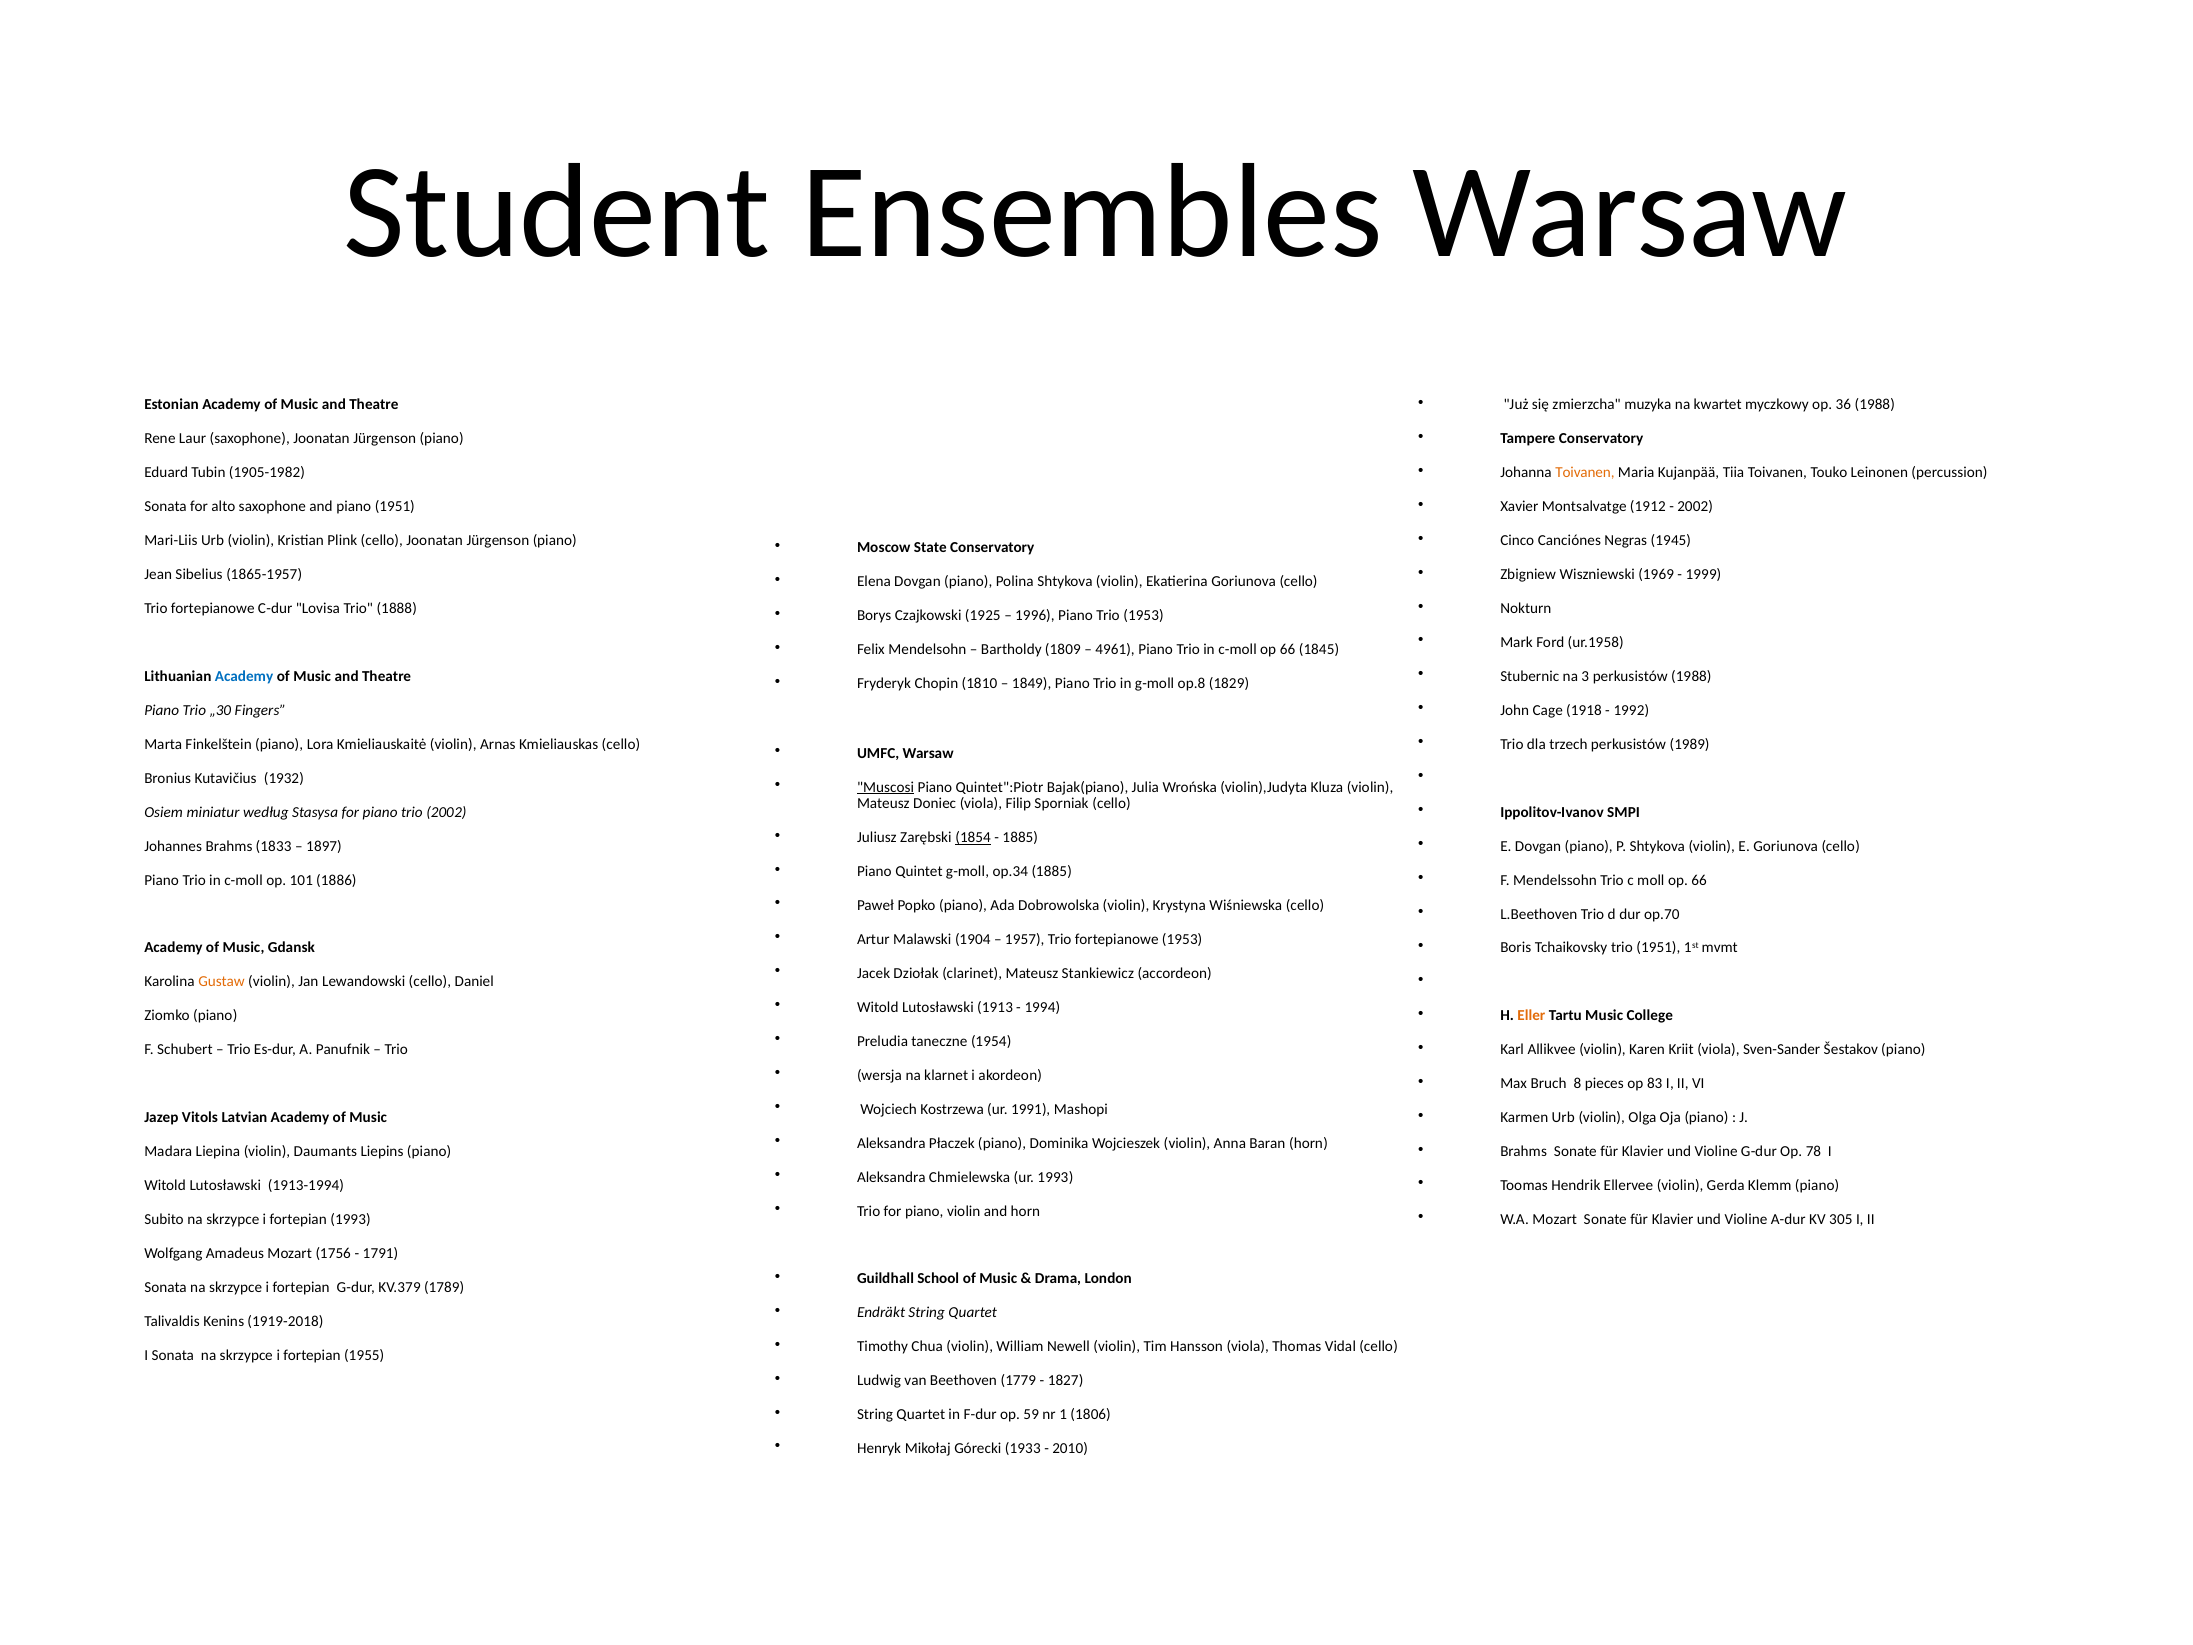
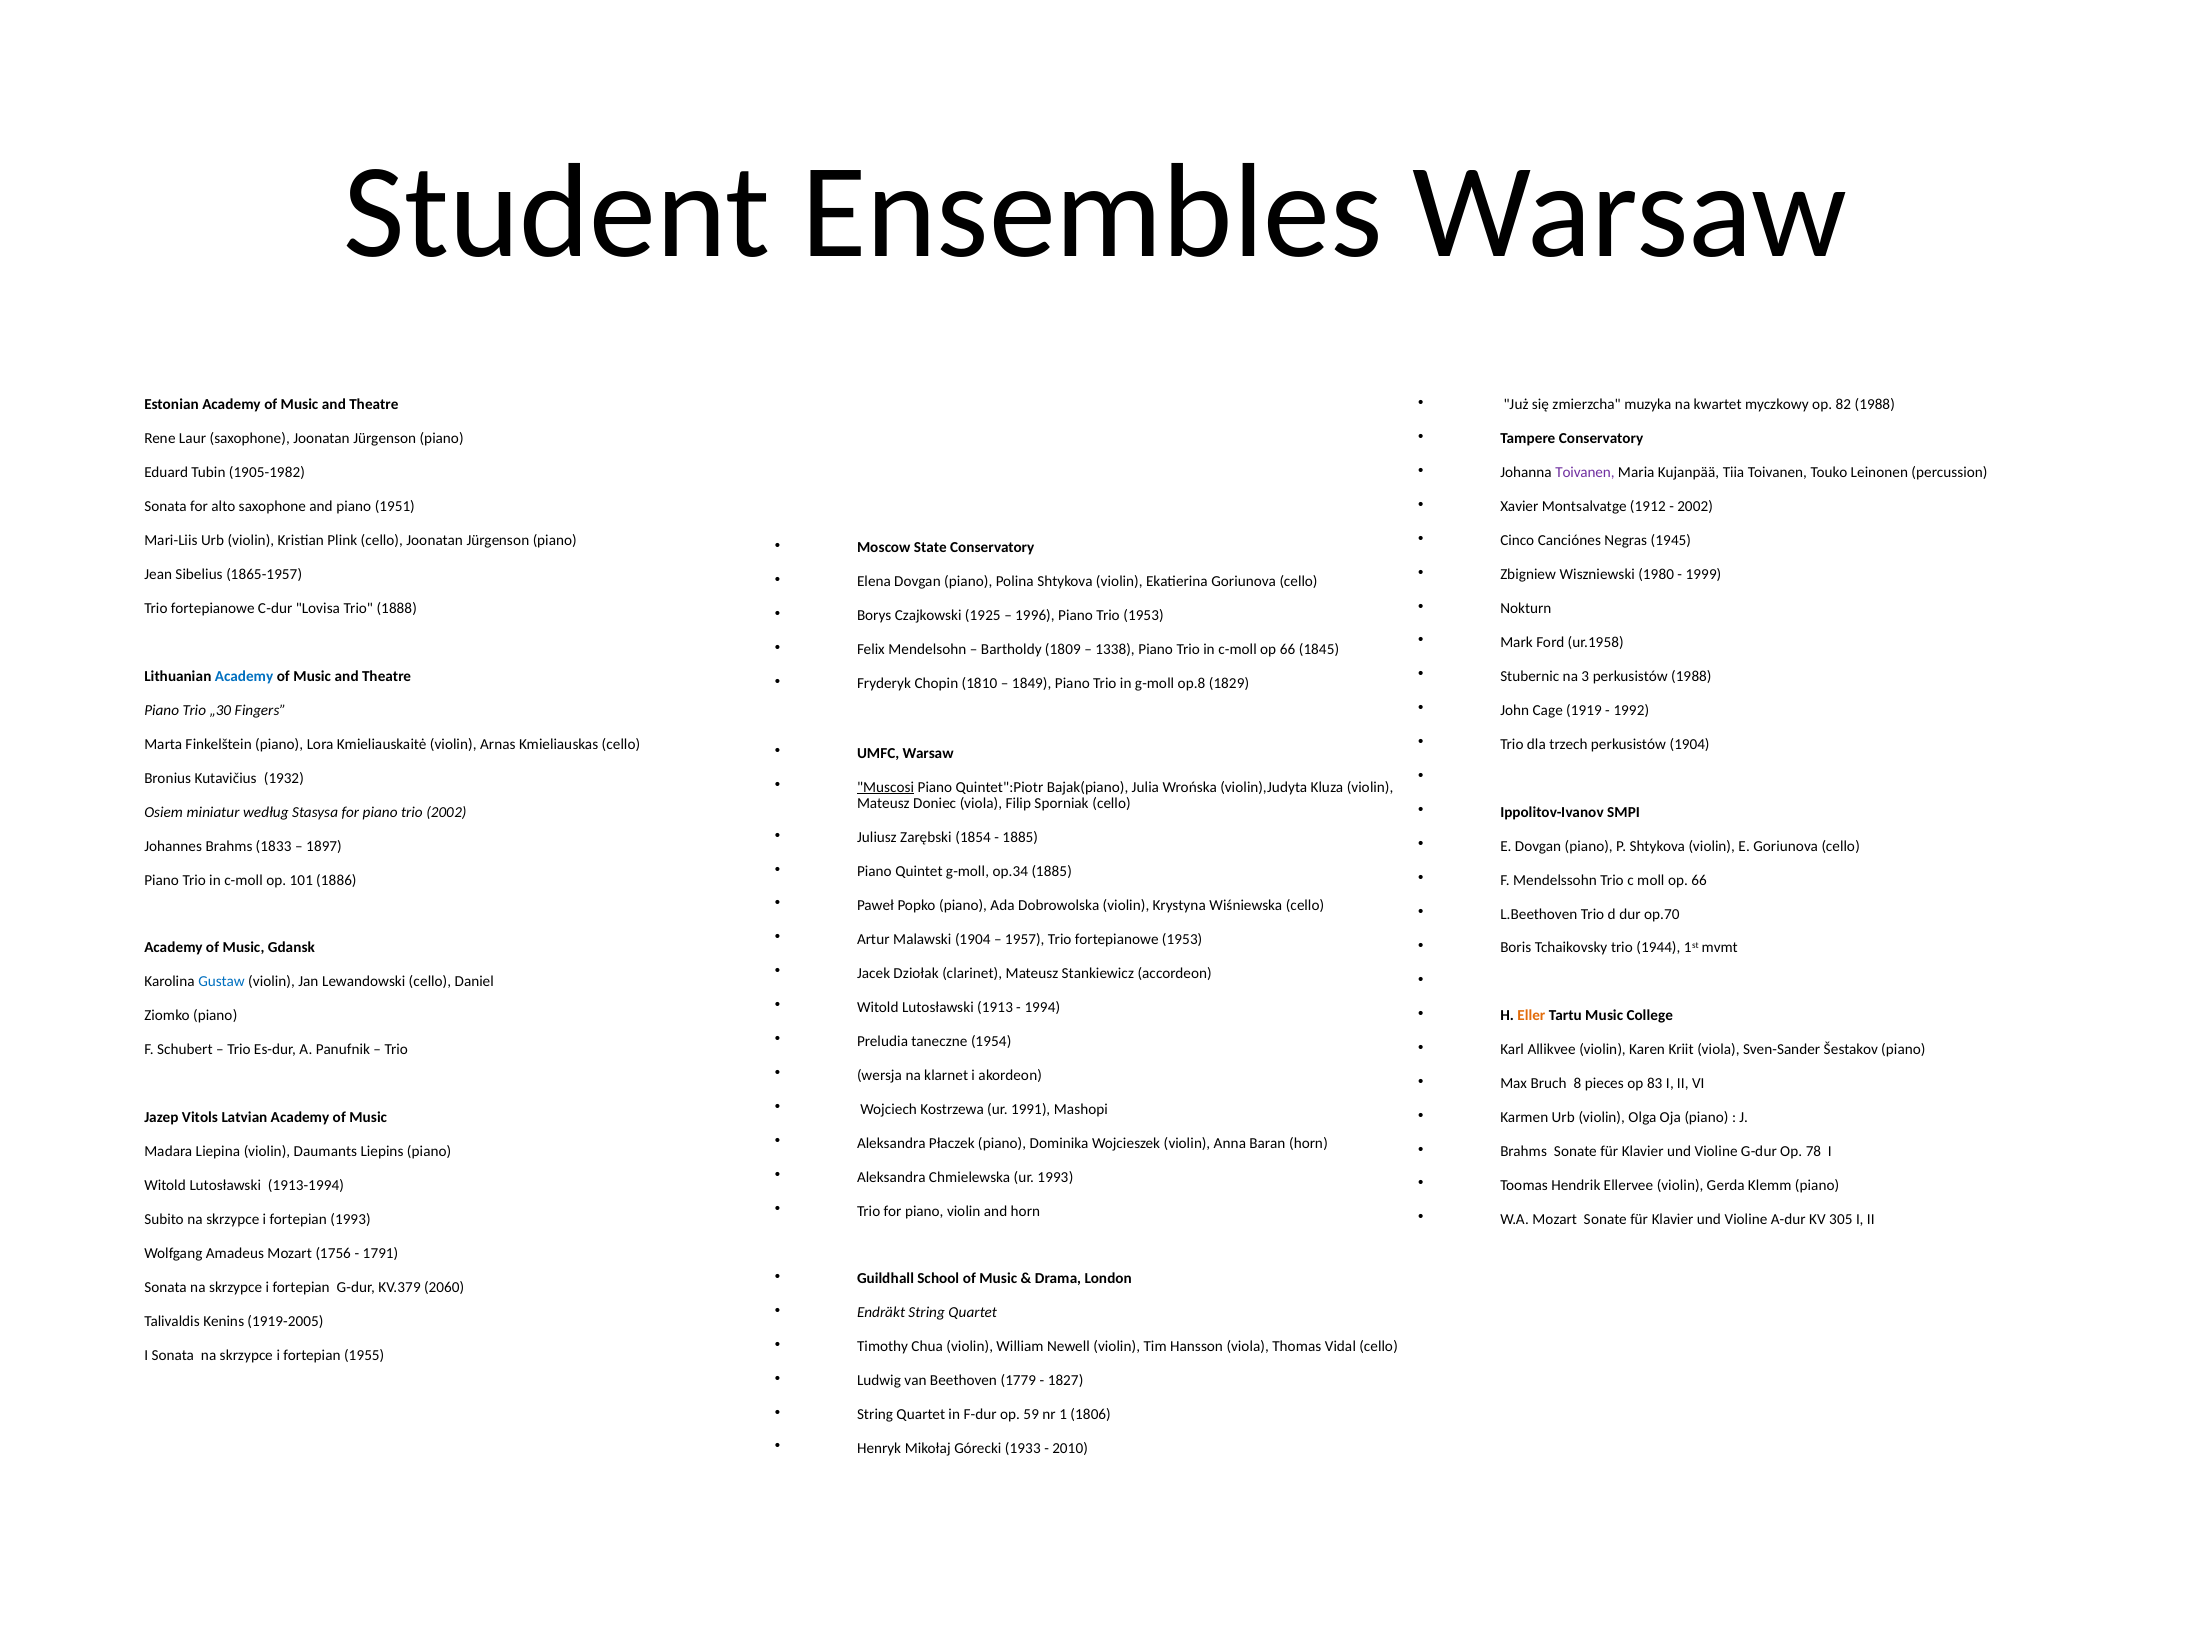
36: 36 -> 82 (1843, 405)
Toivanen colour: orange -> purple (1585, 473)
1969: 1969 -> 1980 (1656, 575)
4961: 4961 -> 1338 (1115, 650)
1918: 1918 -> 1919 (1584, 710)
perkusistów 1989: 1989 -> 1904 (1690, 744)
1854 underline: present -> none (973, 838)
trio 1951: 1951 -> 1944 (1658, 948)
Gustaw colour: orange -> blue (222, 982)
1789: 1789 -> 2060 (444, 1287)
1919-2018: 1919-2018 -> 1919-2005 (285, 1321)
